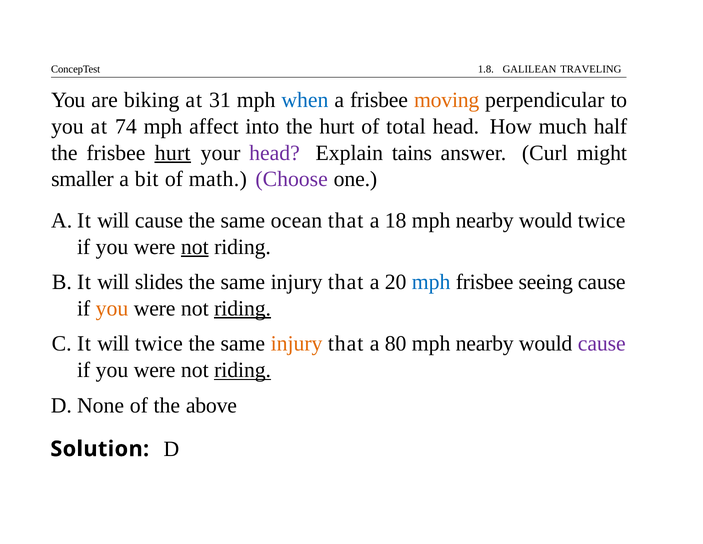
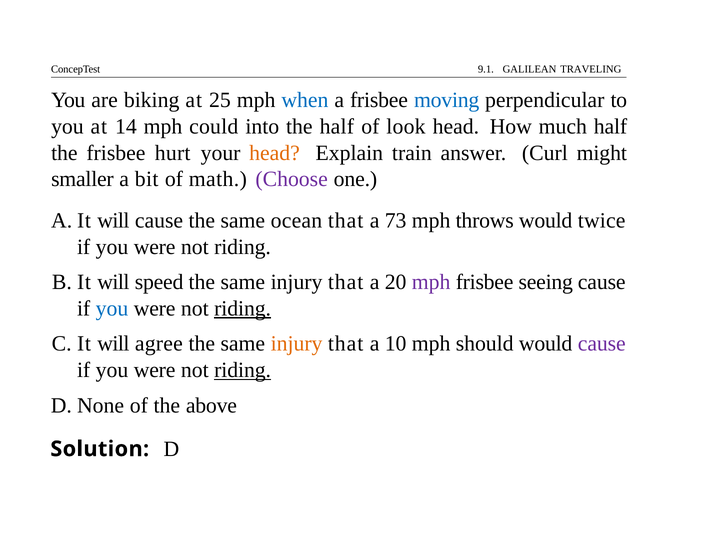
1.8: 1.8 -> 9.1 (486, 69)
31: 31 -> 25 (220, 100)
moving colour: orange -> blue (447, 100)
74: 74 -> 14 (126, 126)
affect: affect -> could (214, 126)
the hurt: hurt -> half (337, 126)
total: total -> look (406, 126)
hurt underline: present -> none (173, 153)
head colour: purple -> orange (275, 153)
tains: tains -> train (412, 153)
18: 18 -> 73 (396, 220)
nearby: nearby -> throws (485, 220)
not underline: present -> none (195, 247)
slides: slides -> speed (159, 282)
mph colour: blue -> purple (431, 282)
you colour: orange -> blue (112, 308)
will twice: twice -> agree (159, 343)
80: 80 -> 10 (396, 343)
nearby: nearby -> should (485, 343)
